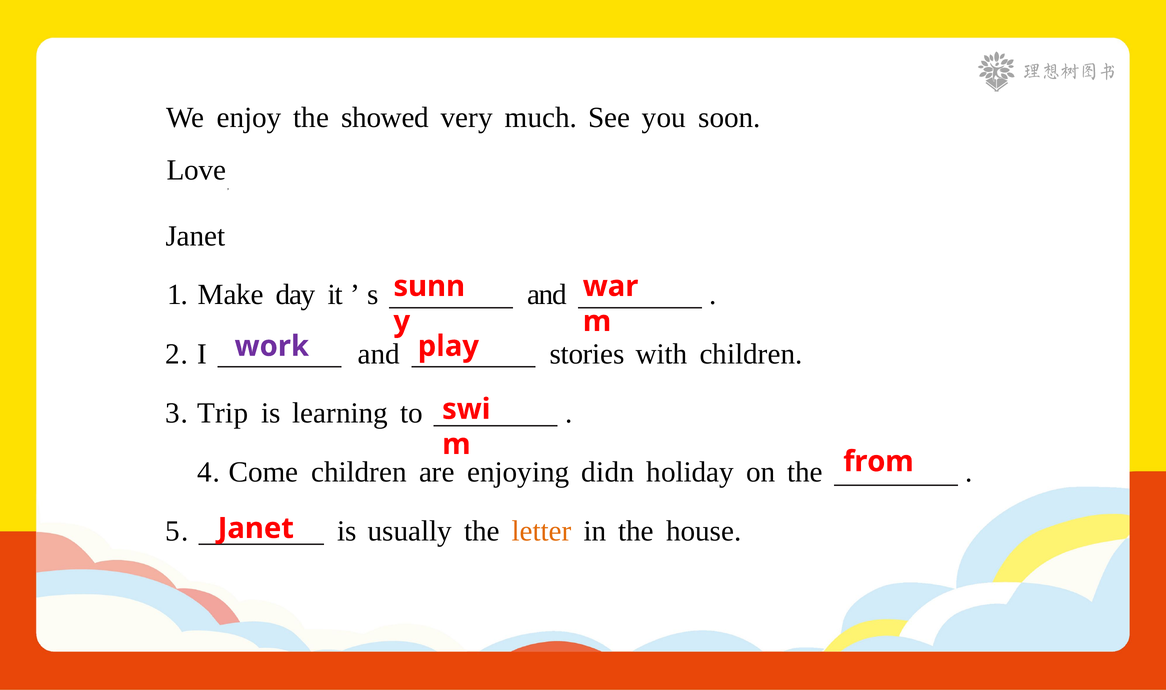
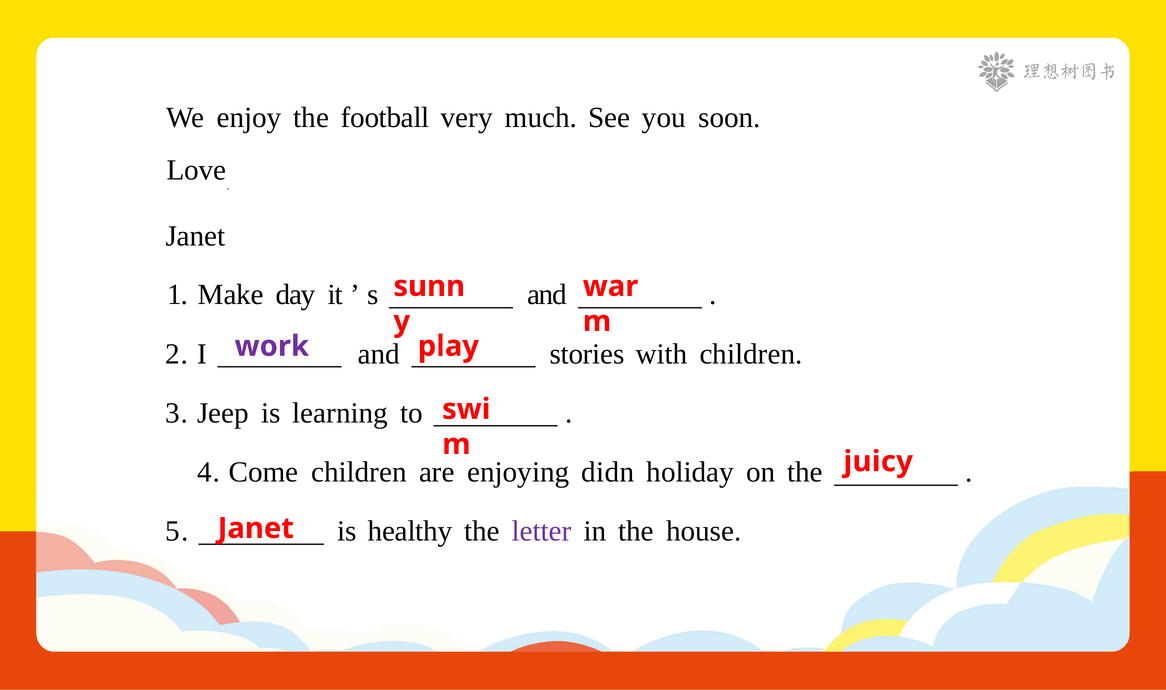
showed: showed -> football (385, 118)
Trip: Trip -> Jeep (223, 413)
from: from -> juicy (878, 461)
usually: usually -> healthy (410, 531)
letter colour: orange -> purple (542, 531)
